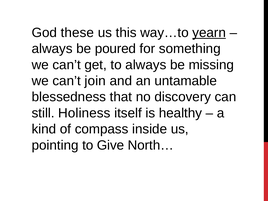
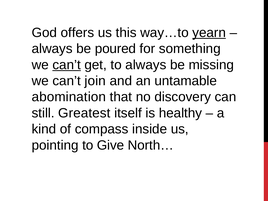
these: these -> offers (77, 33)
can’t underline: none -> present (67, 65)
blessedness: blessedness -> abomination (69, 97)
Holiness: Holiness -> Greatest (84, 113)
